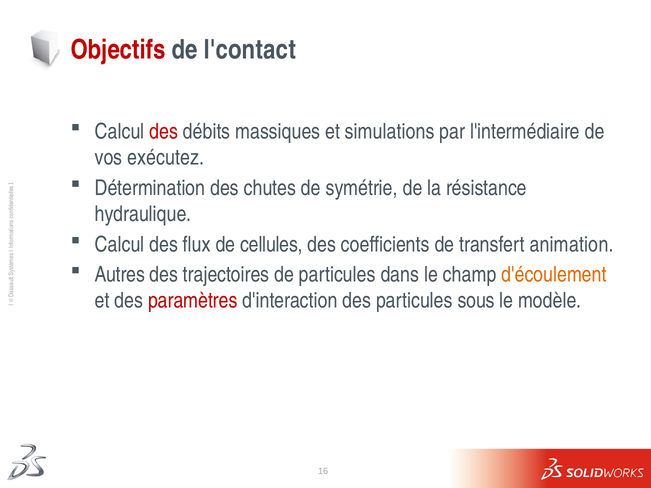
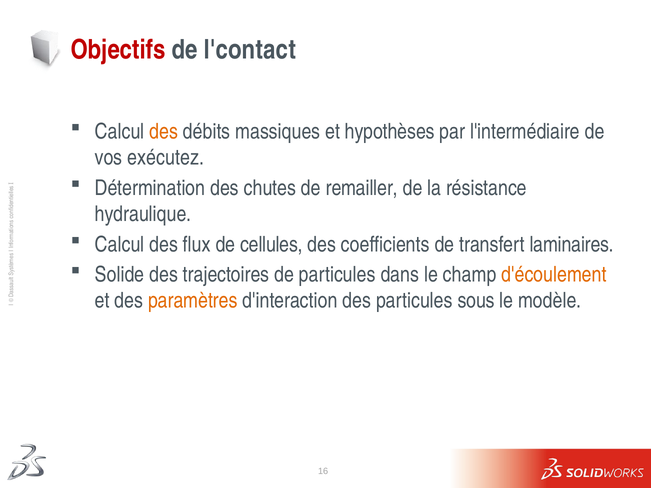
des colour: red -> orange (164, 132)
simulations: simulations -> hypothèses (390, 132)
symétrie: symétrie -> remailler (362, 188)
animation: animation -> laminaires (572, 245)
Autres: Autres -> Solide (120, 275)
paramètres colour: red -> orange (193, 301)
